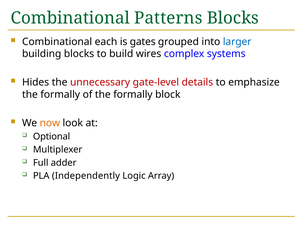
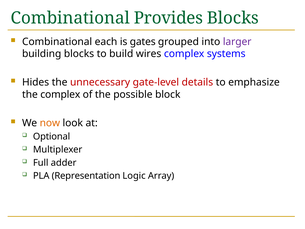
Patterns: Patterns -> Provides (168, 18)
larger colour: blue -> purple (237, 42)
formally: formally -> complex (60, 94)
of the formally: formally -> possible (133, 94)
Independently: Independently -> Representation (86, 176)
